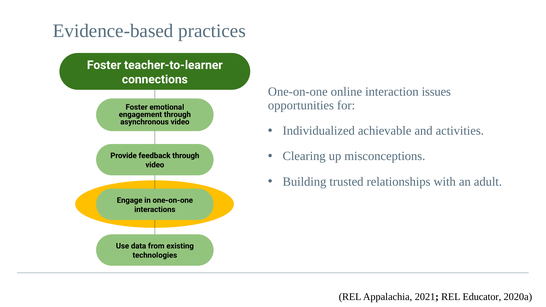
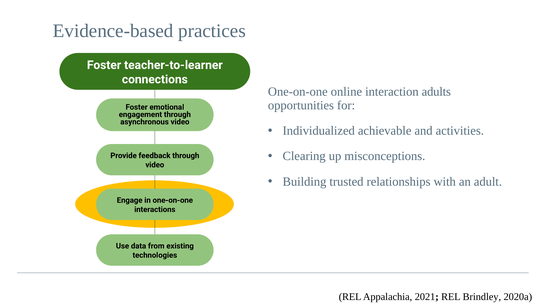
issues: issues -> adults (436, 92)
Educator: Educator -> Brindley (482, 297)
